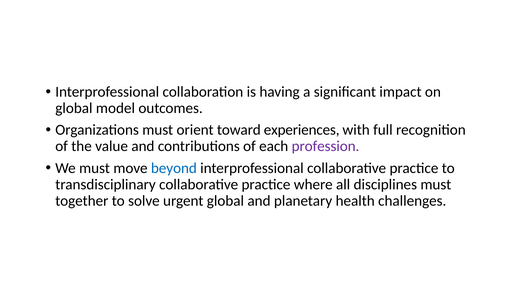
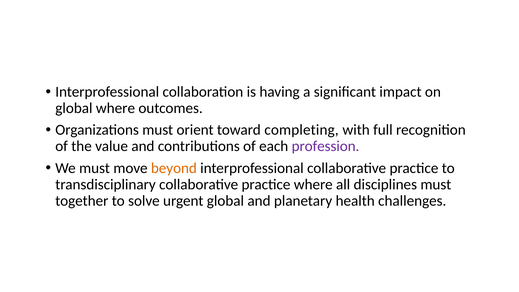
global model: model -> where (115, 108)
experiences: experiences -> completing (302, 130)
beyond colour: blue -> orange (174, 168)
